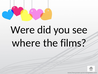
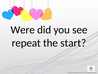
where: where -> repeat (26, 43)
films: films -> start (73, 43)
